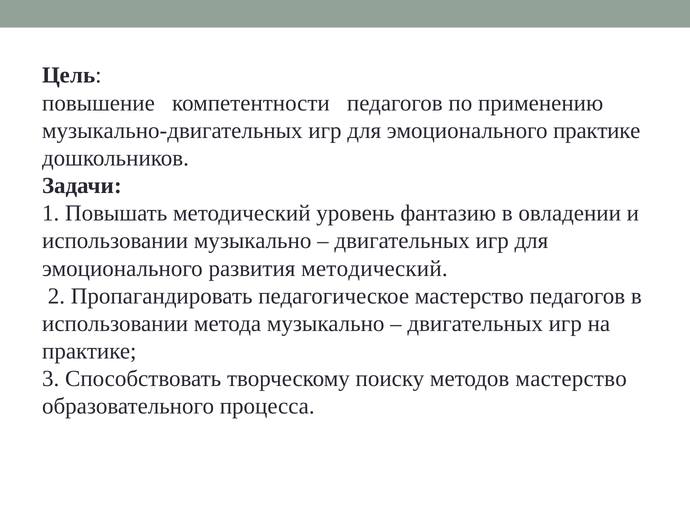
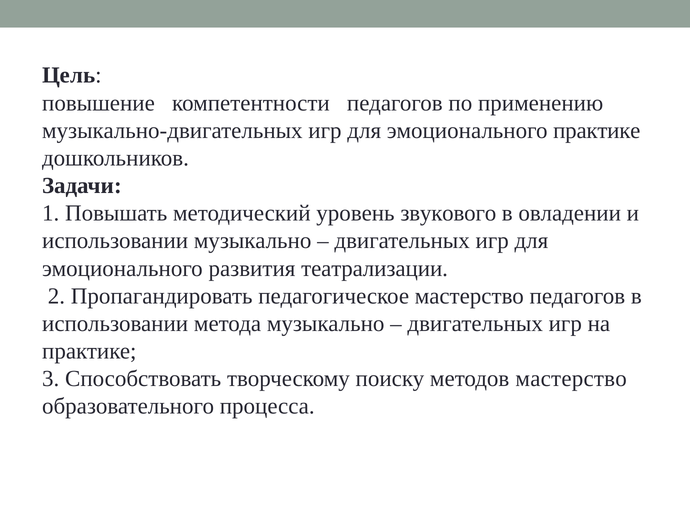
фантазию: фантазию -> звукового (448, 213)
развития методический: методический -> театрализации (375, 269)
